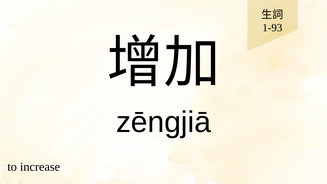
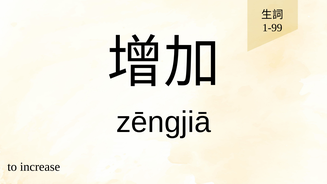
1-93: 1-93 -> 1-99 (272, 28)
